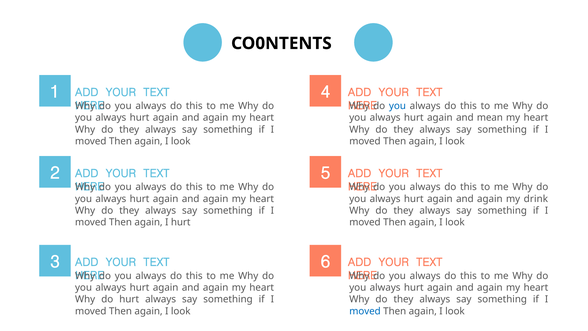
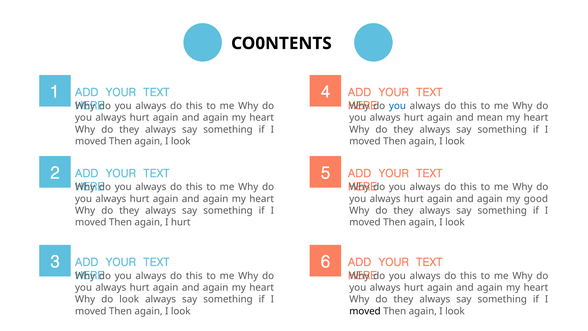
drink: drink -> good (536, 199)
do hurt: hurt -> look (129, 299)
moved colour: blue -> black (365, 311)
